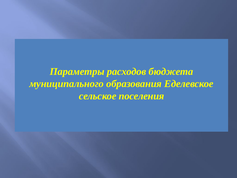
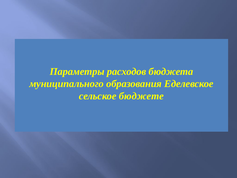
поселения: поселения -> бюджете (141, 96)
